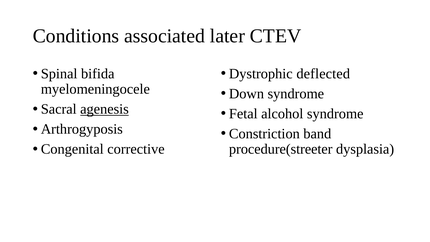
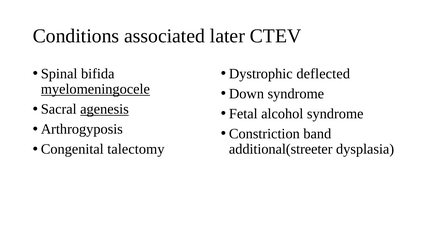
myelomeningocele underline: none -> present (95, 89)
corrective: corrective -> talectomy (136, 149)
procedure(streeter: procedure(streeter -> additional(streeter (281, 149)
